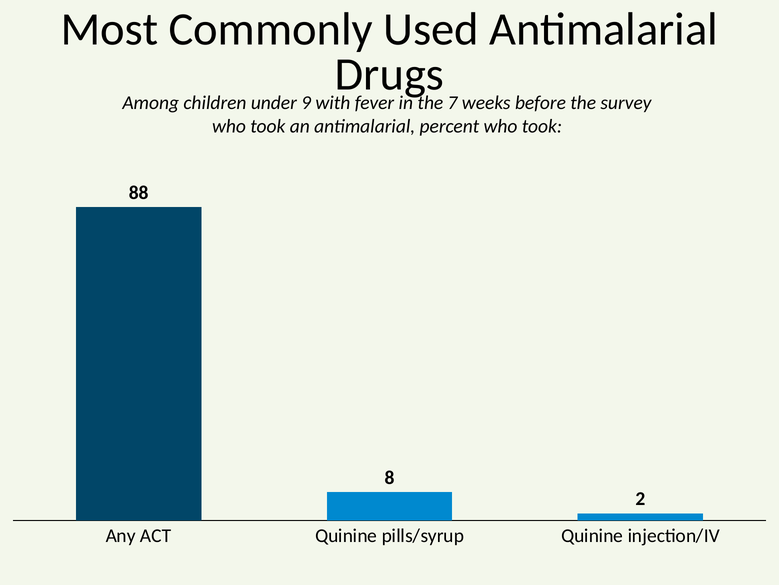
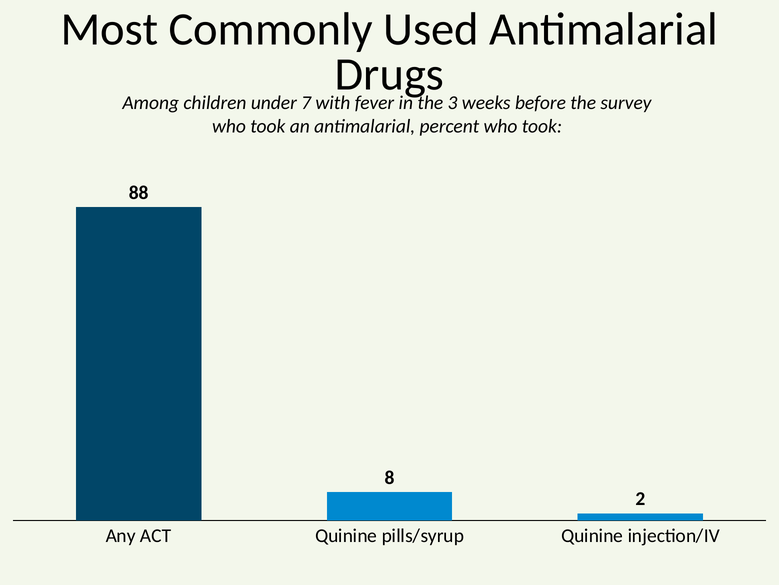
9: 9 -> 7 (306, 103)
7: 7 -> 3 (453, 103)
